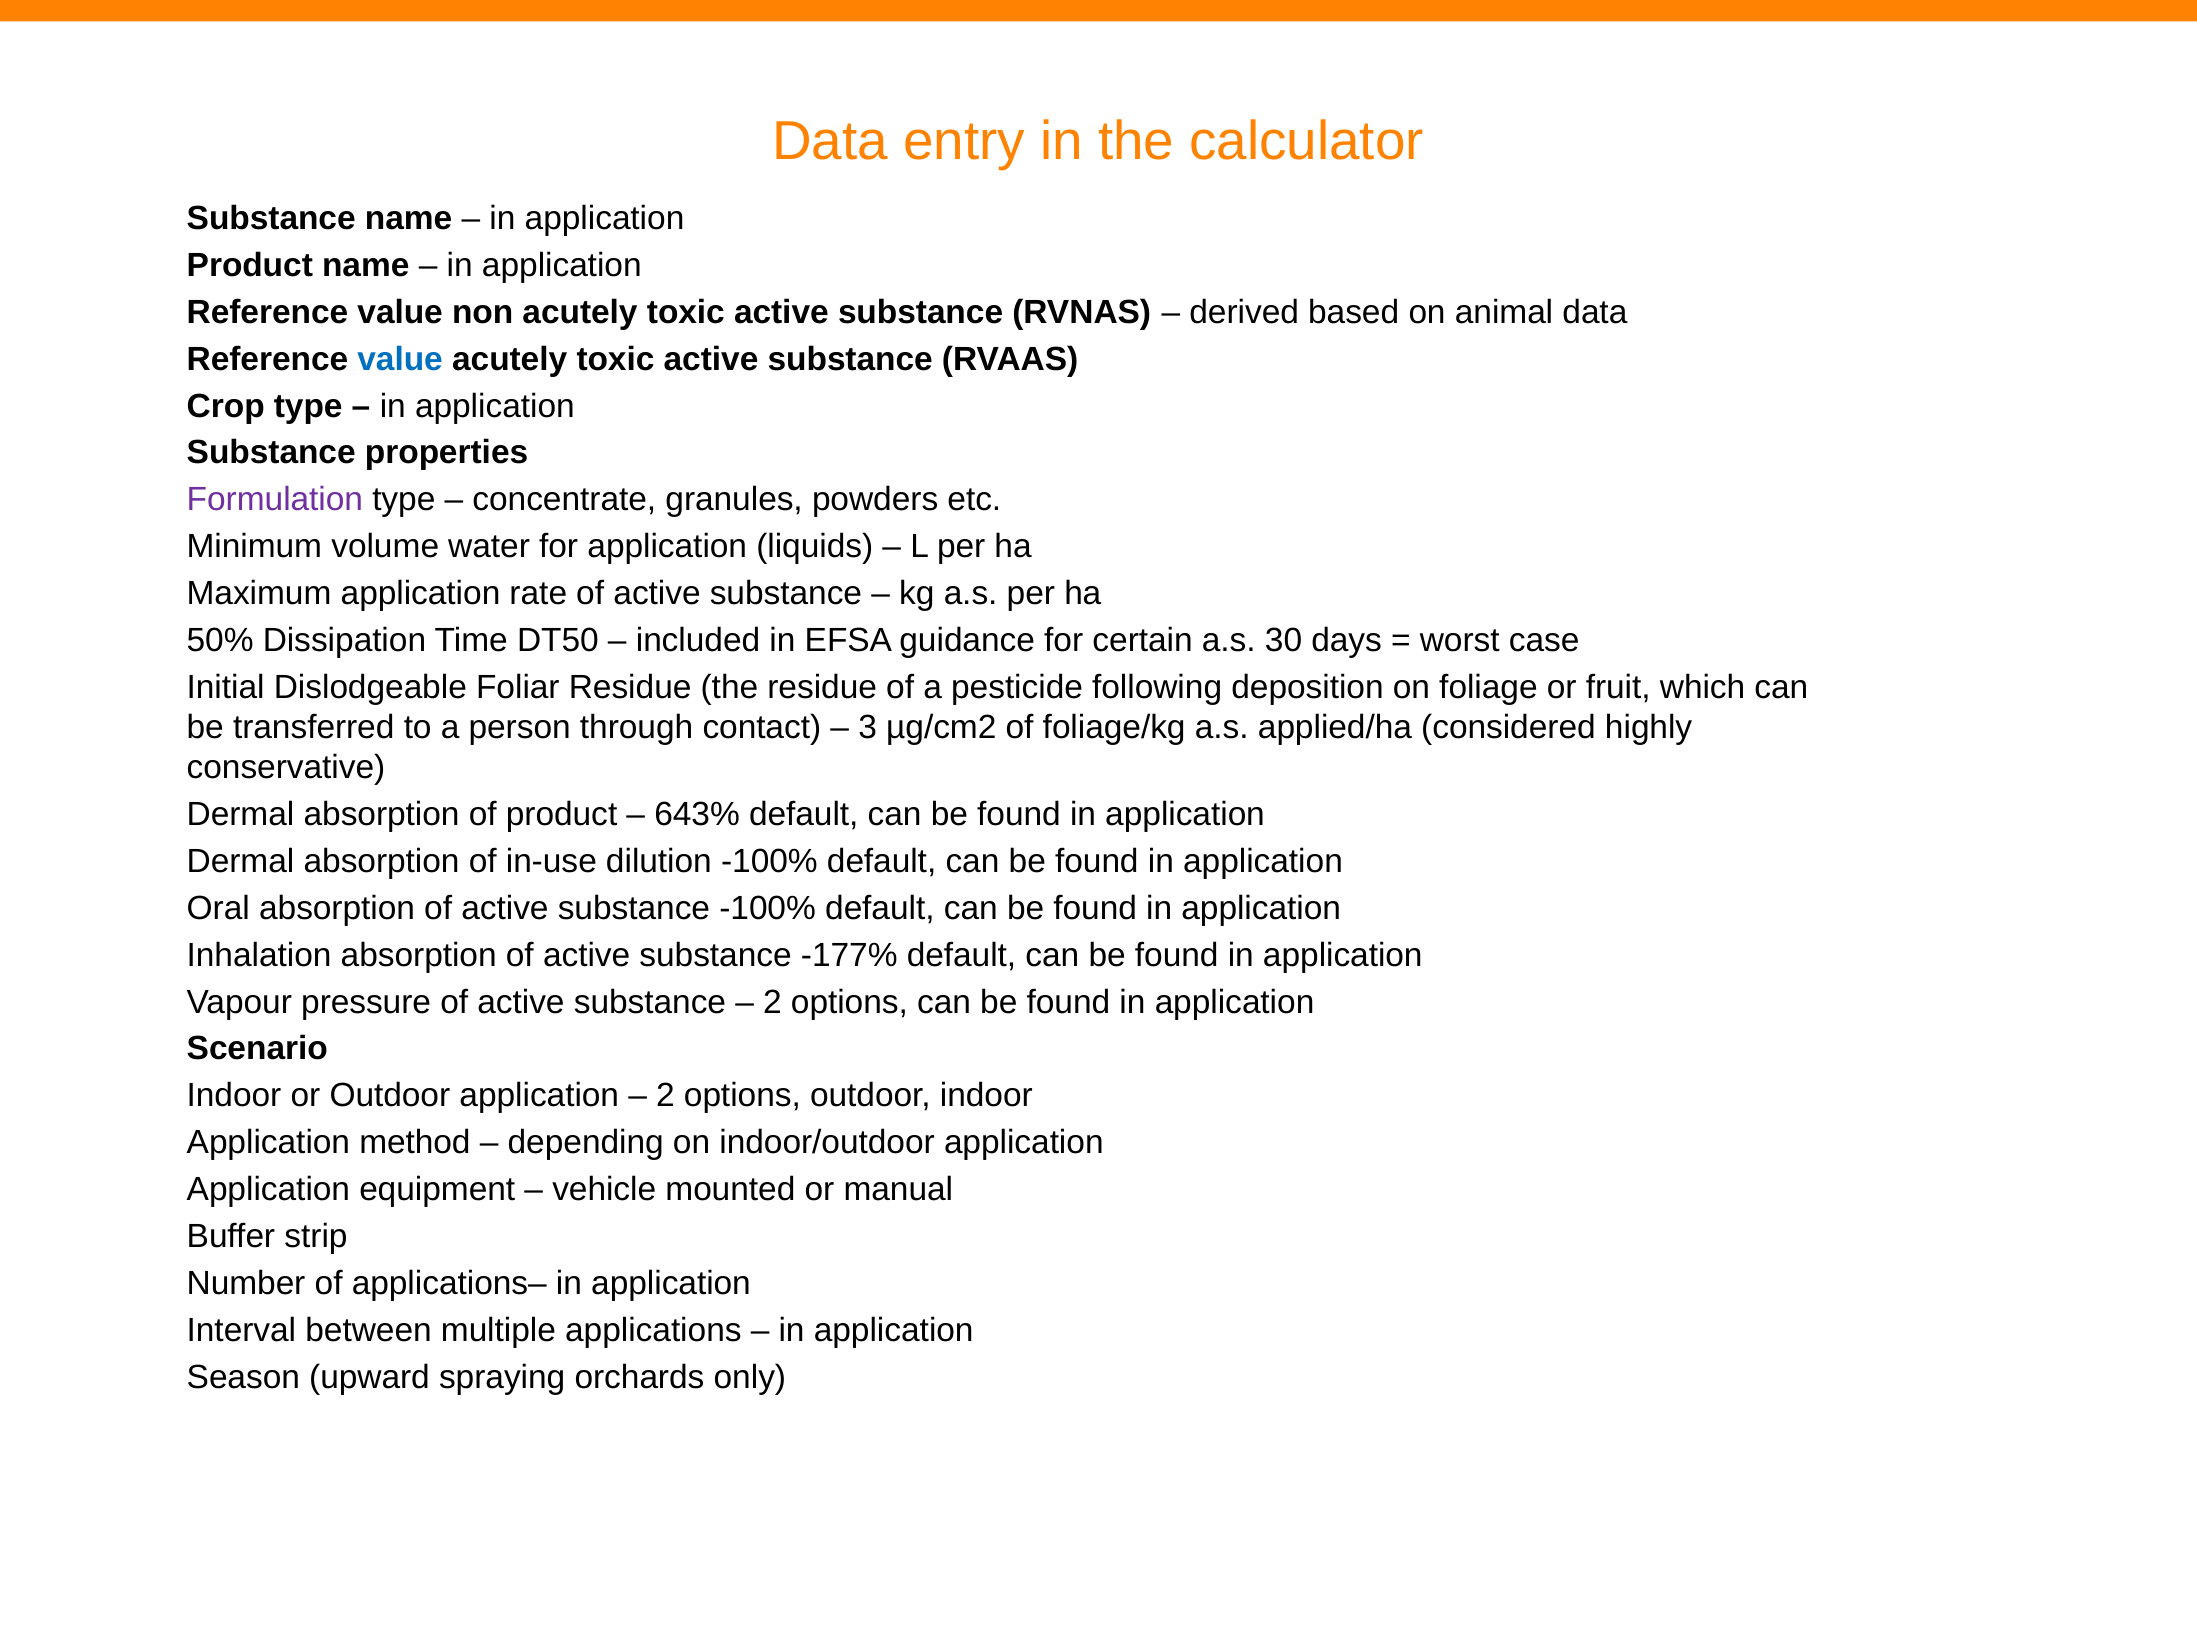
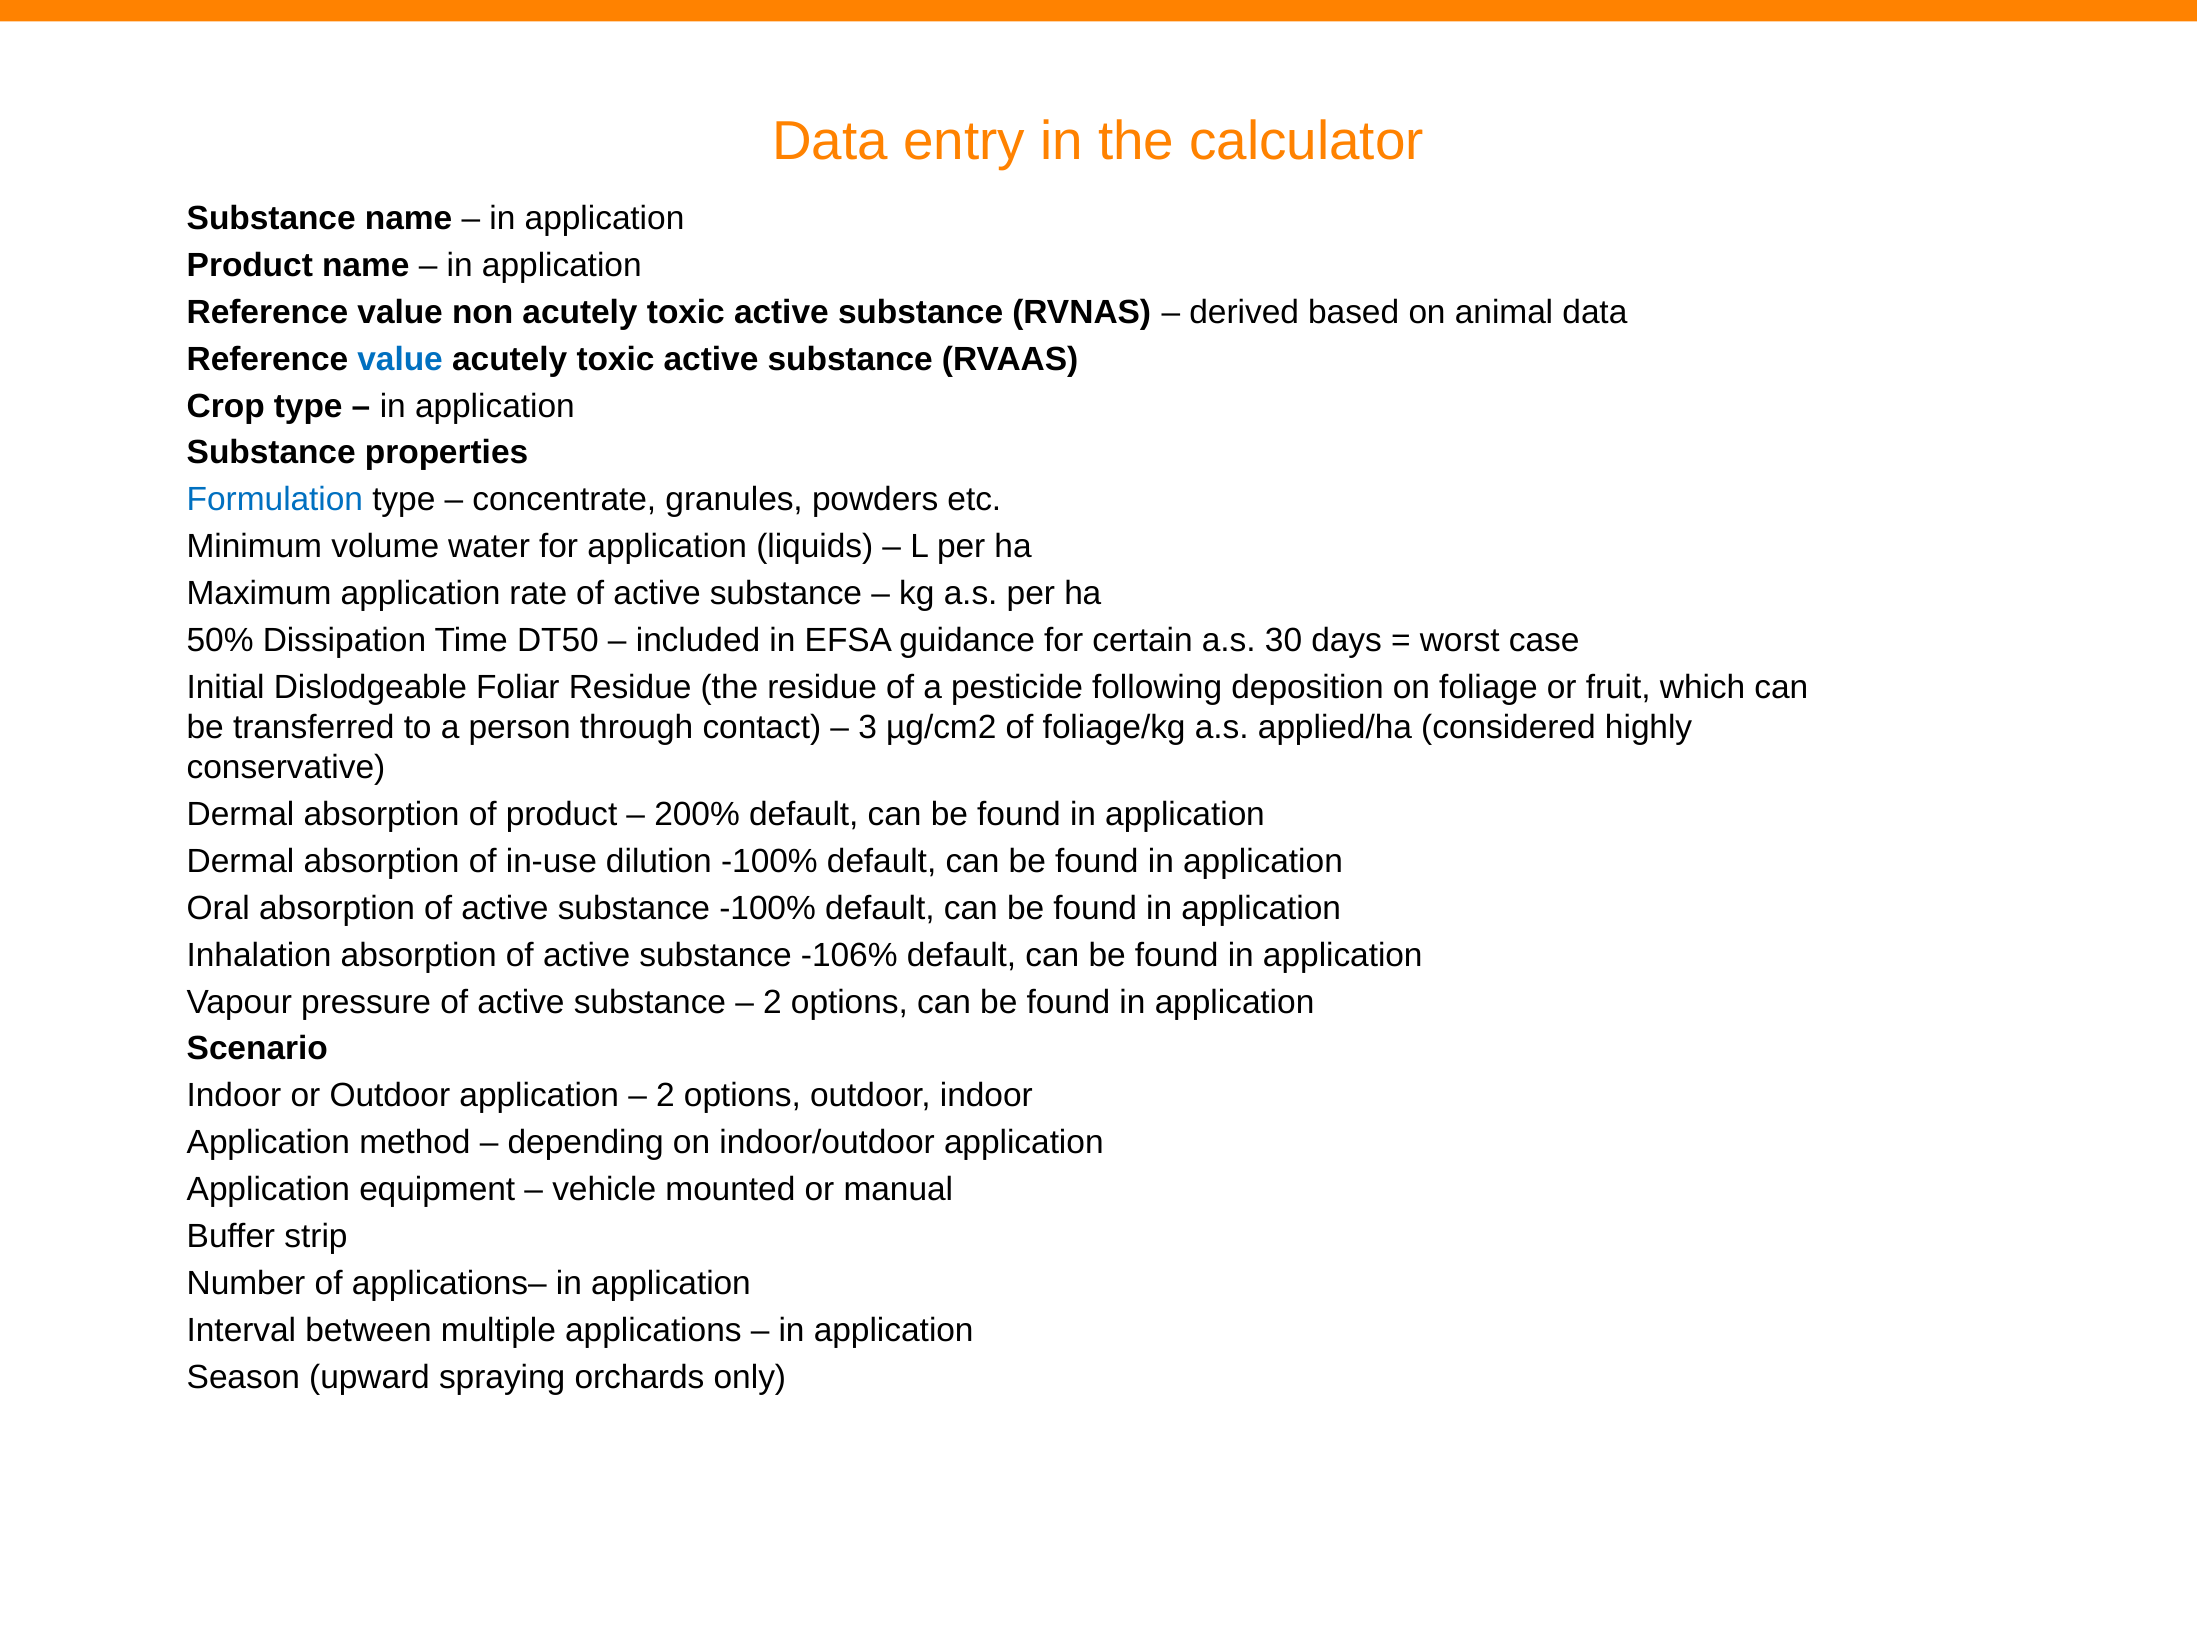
Formulation colour: purple -> blue (275, 500)
643%: 643% -> 200% (697, 814)
-177%: -177% -> -106% (849, 955)
